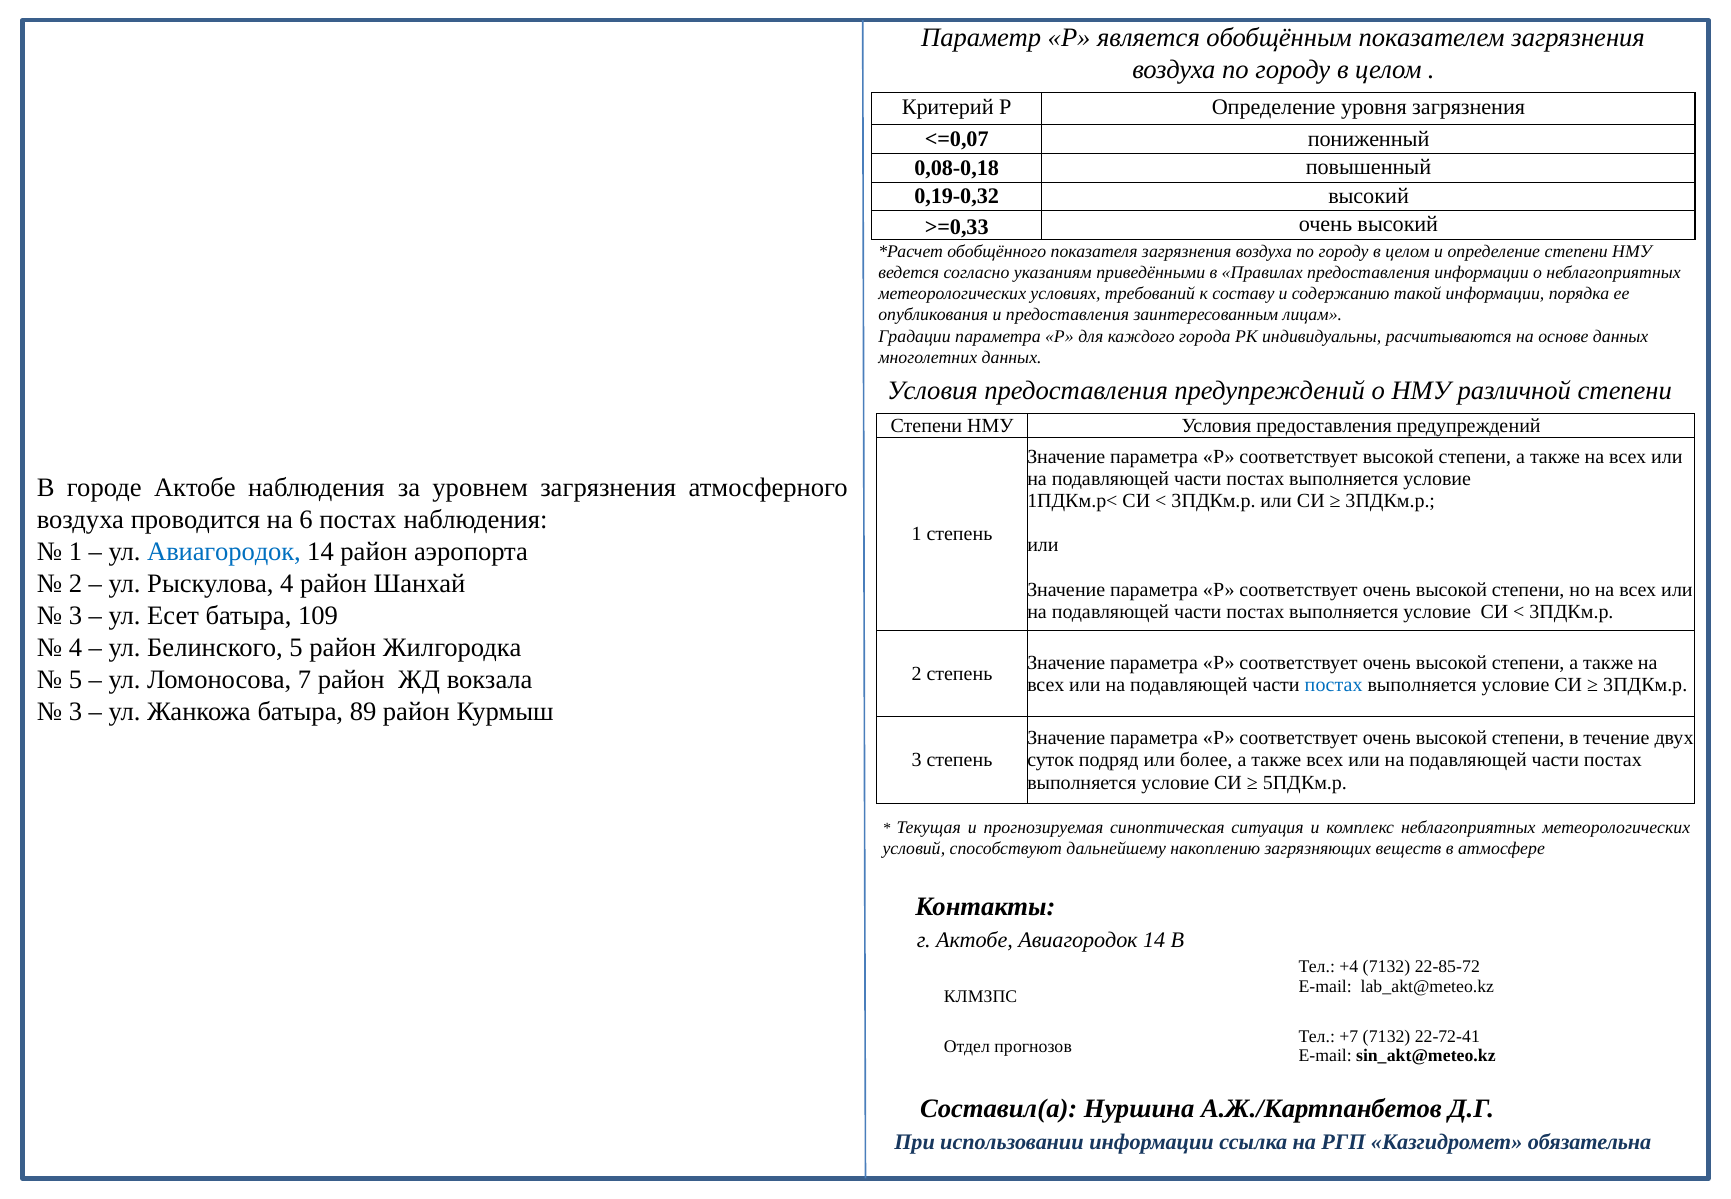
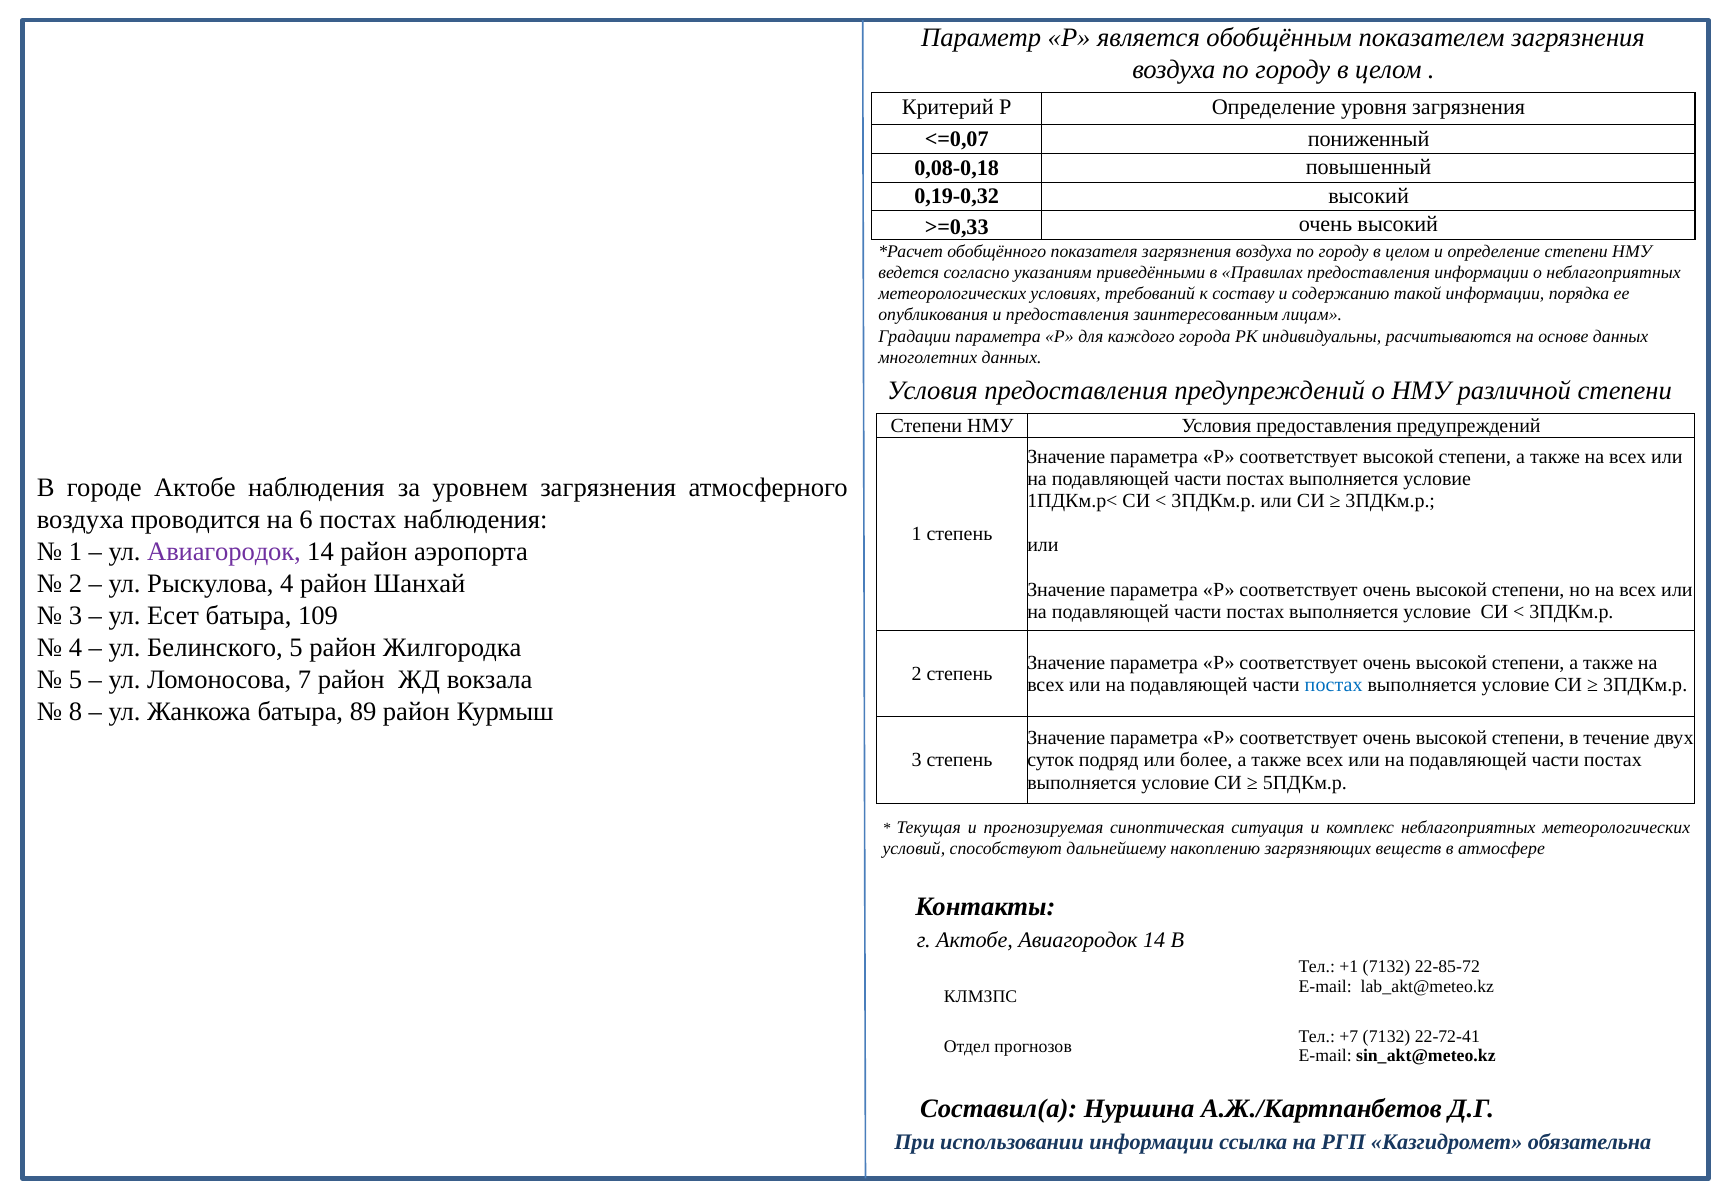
Авиагородок colour: blue -> purple (224, 551)
3: 3 -> 8 (75, 711)
+4: +4 -> +1 (1349, 967)
